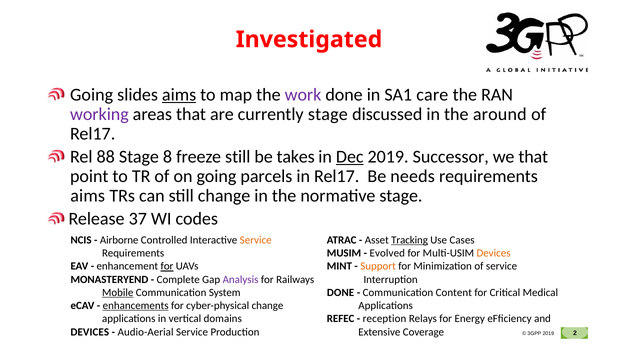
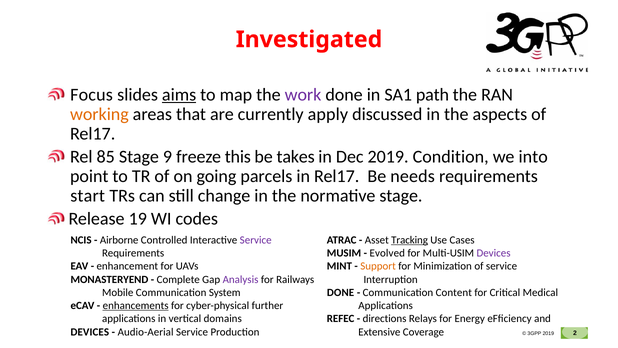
Going: Going -> Focus (92, 95)
care: care -> path (432, 95)
working colour: purple -> orange (99, 114)
currently stage: stage -> apply (328, 114)
around: around -> aspects (500, 114)
88: 88 -> 85 (106, 157)
8: 8 -> 9 (167, 157)
freeze still: still -> this (238, 157)
Dec underline: present -> none (350, 157)
Successor: Successor -> Condition (451, 157)
we that: that -> into (533, 157)
aims: aims -> start (88, 196)
37: 37 -> 19 (138, 219)
Service colour: orange -> purple (256, 240)
Devices colour: orange -> purple (494, 253)
for underline: present -> none (167, 266)
Mobile underline: present -> none (118, 292)
cyber-physical change: change -> further (267, 305)
reception: reception -> directions (385, 318)
